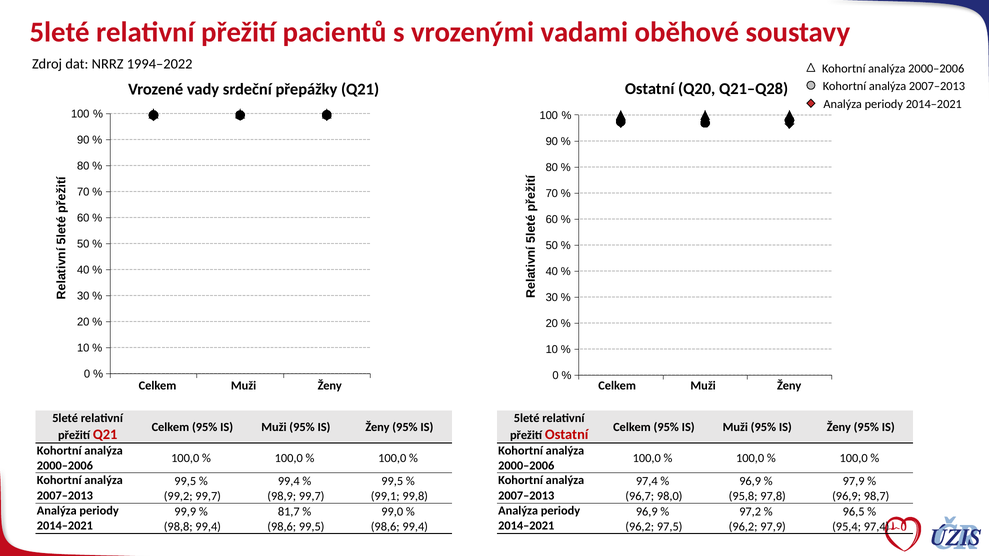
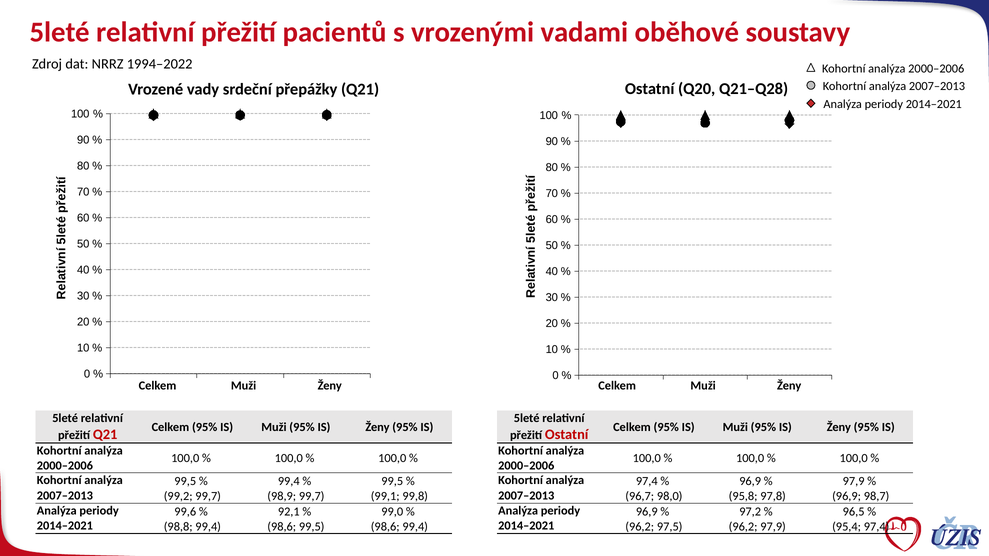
99,9: 99,9 -> 99,6 (185, 512)
81,7: 81,7 -> 92,1 (289, 512)
